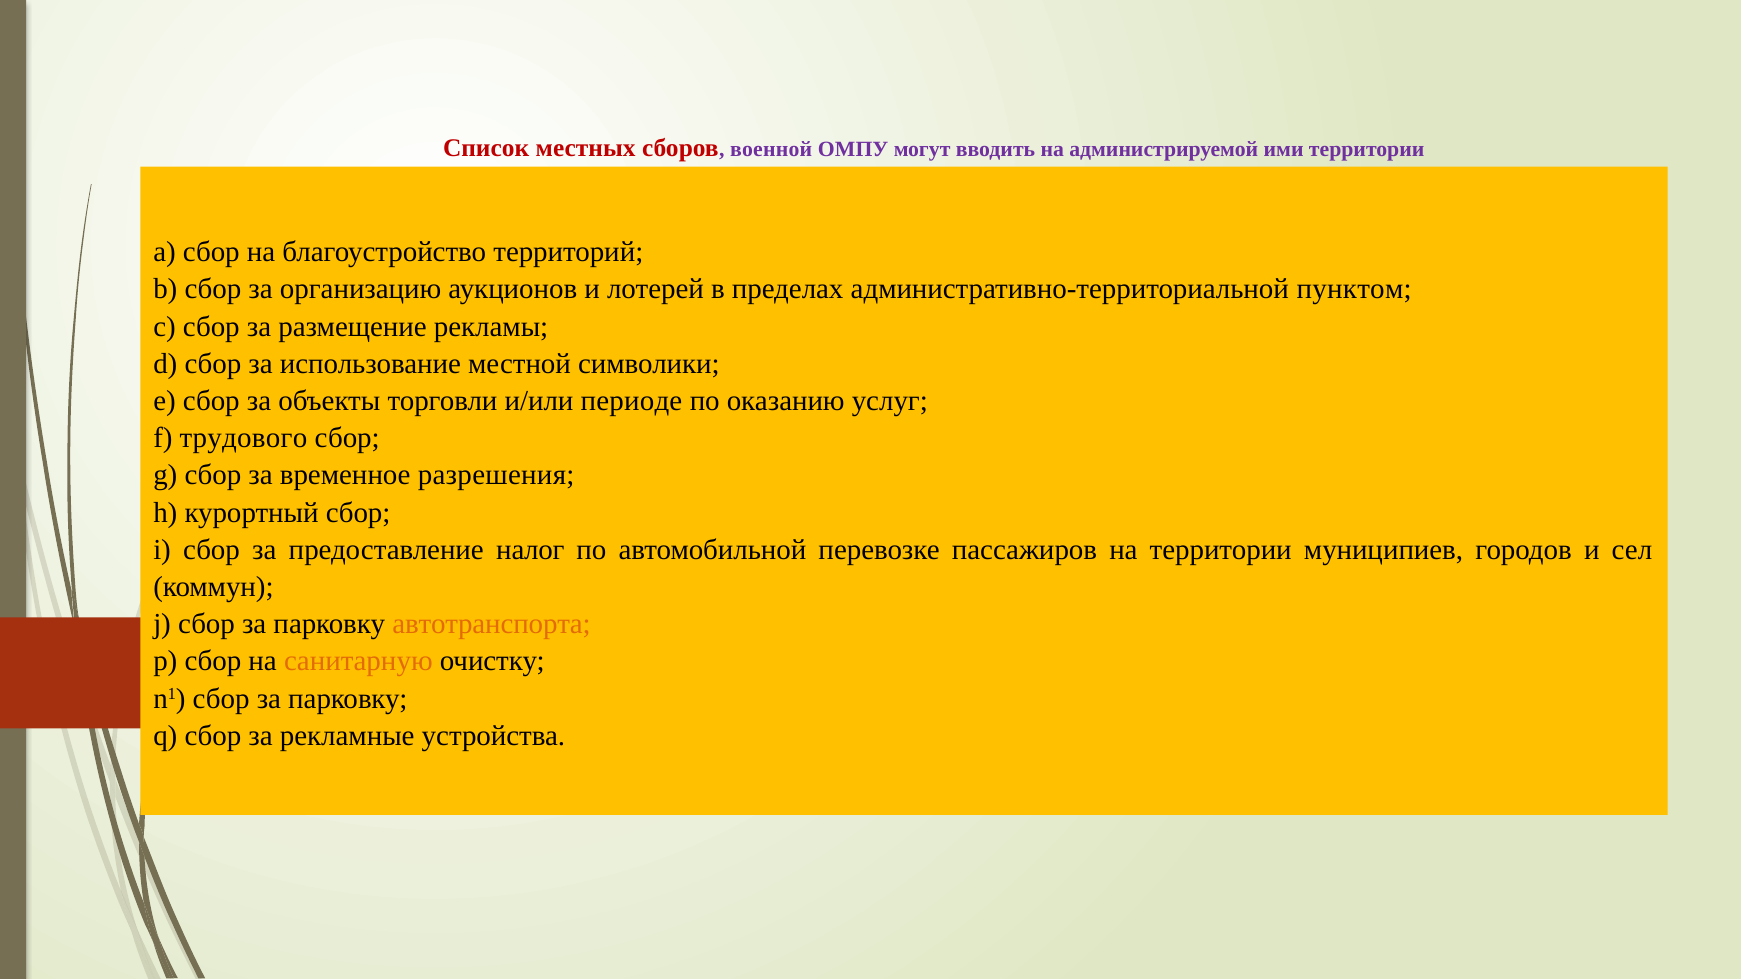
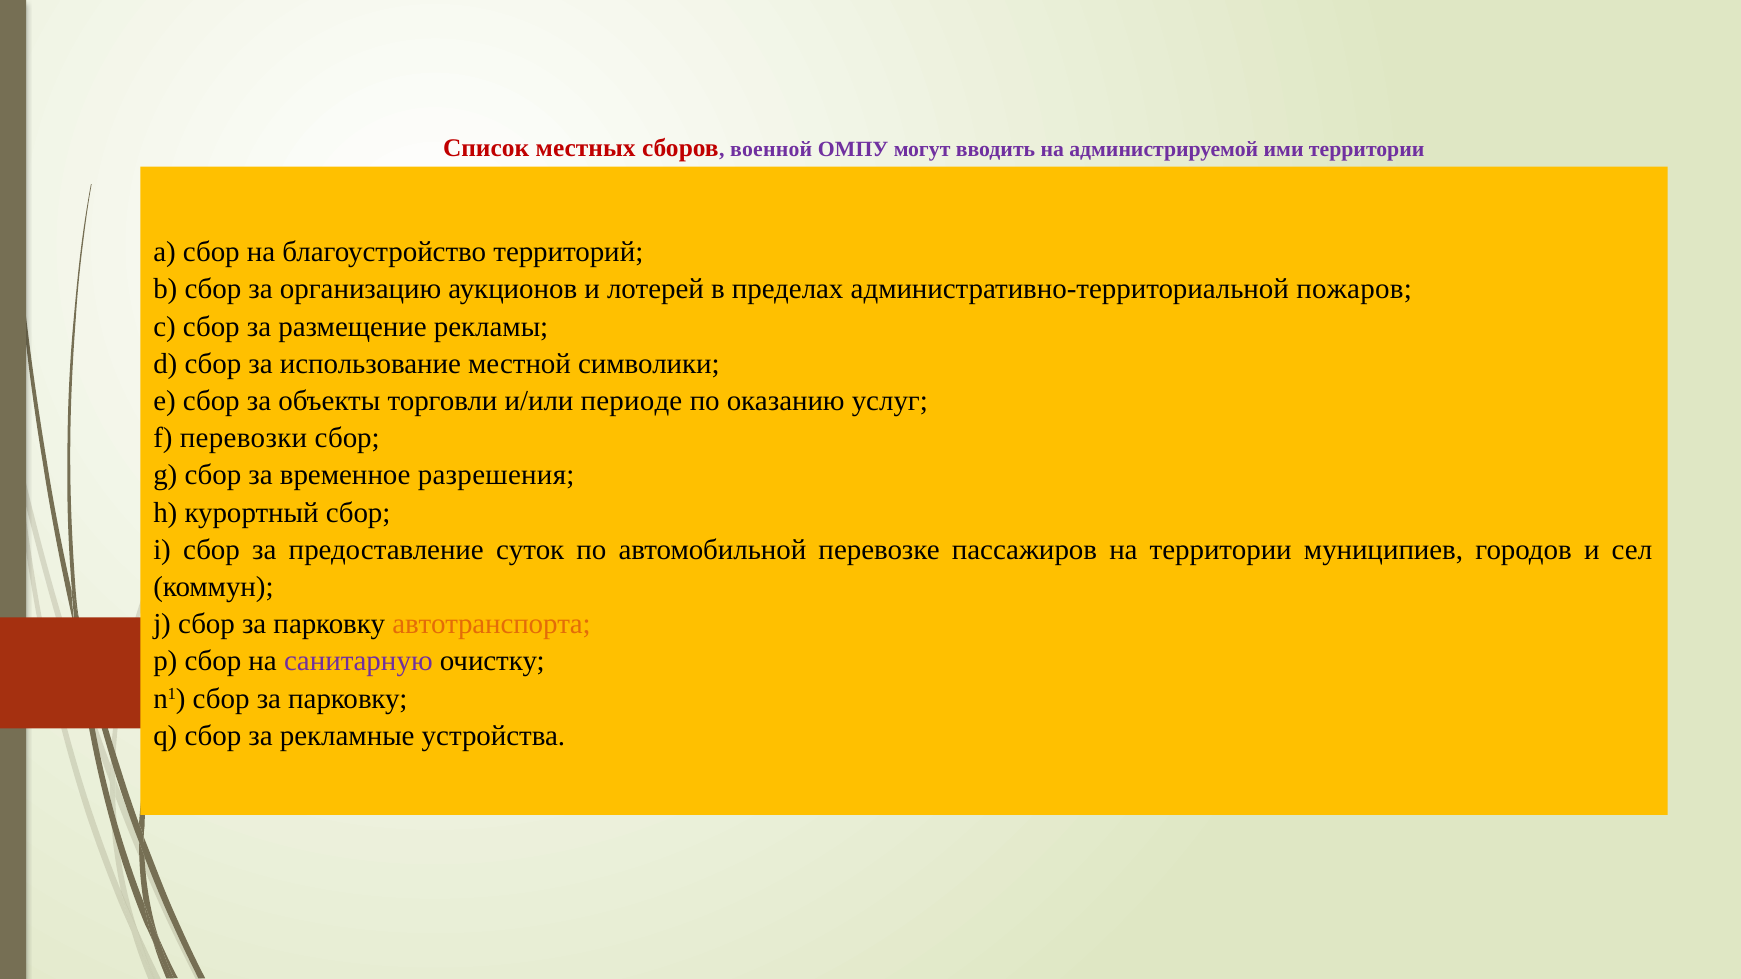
пунктом: пунктом -> пожаров (1354, 289)
трудового: трудового -> перевозки (244, 438)
налог: налог -> суток (530, 550)
санитарную colour: orange -> purple (358, 662)
